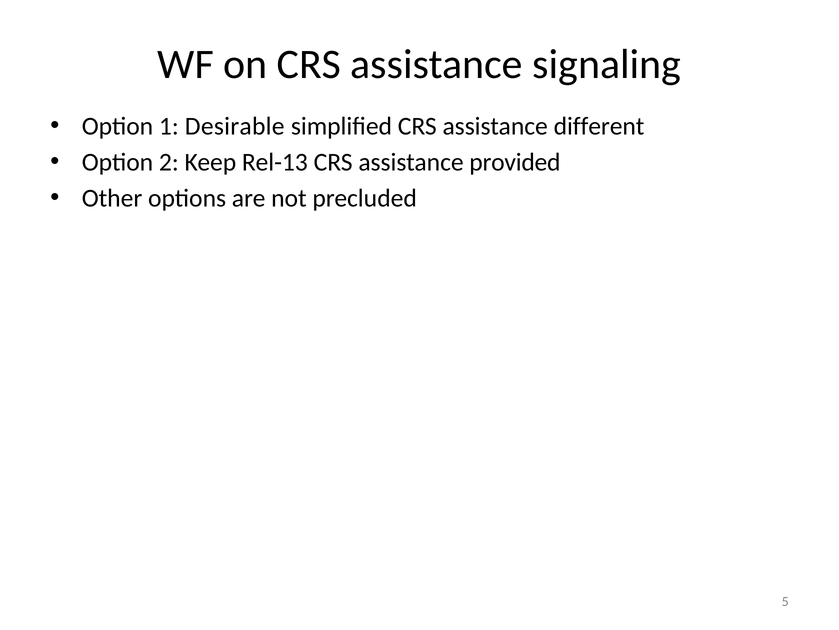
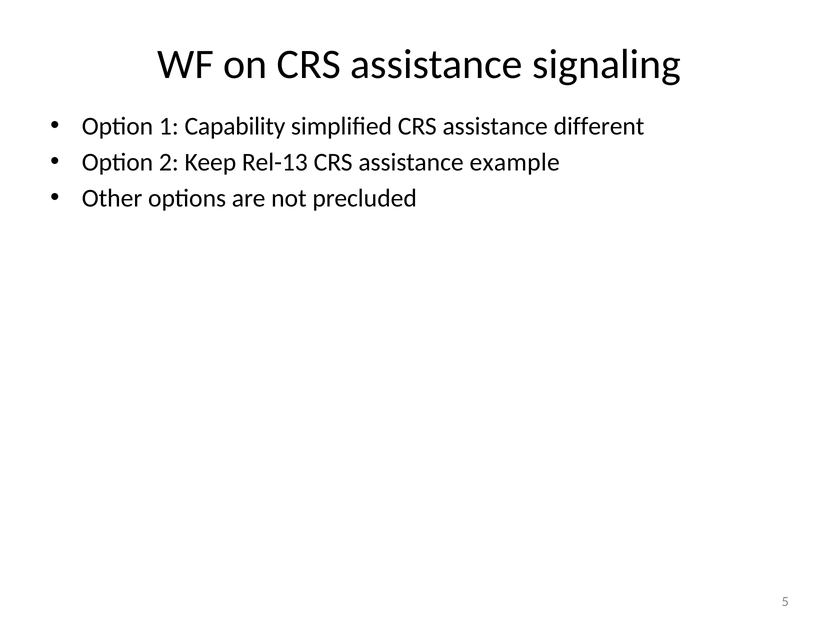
Desirable: Desirable -> Capability (235, 126)
provided: provided -> example (515, 162)
